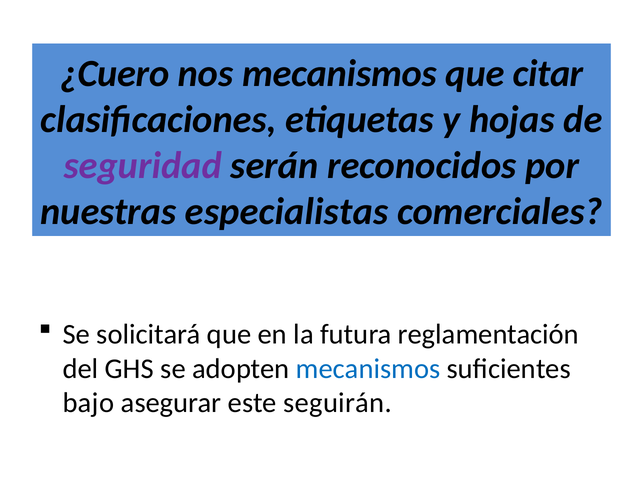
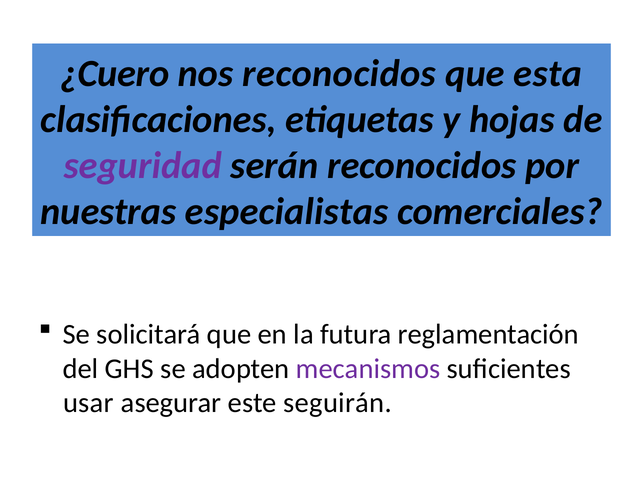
nos mecanismos: mecanismos -> reconocidos (339, 73)
citar: citar -> esta (548, 73)
mecanismos colour: blue -> purple (368, 369)
bajo: bajo -> usar (88, 403)
